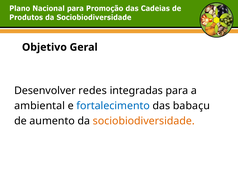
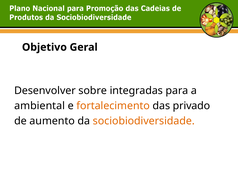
redes: redes -> sobre (93, 91)
fortalecimento colour: blue -> orange (113, 106)
babaçu: babaçu -> privado (191, 106)
